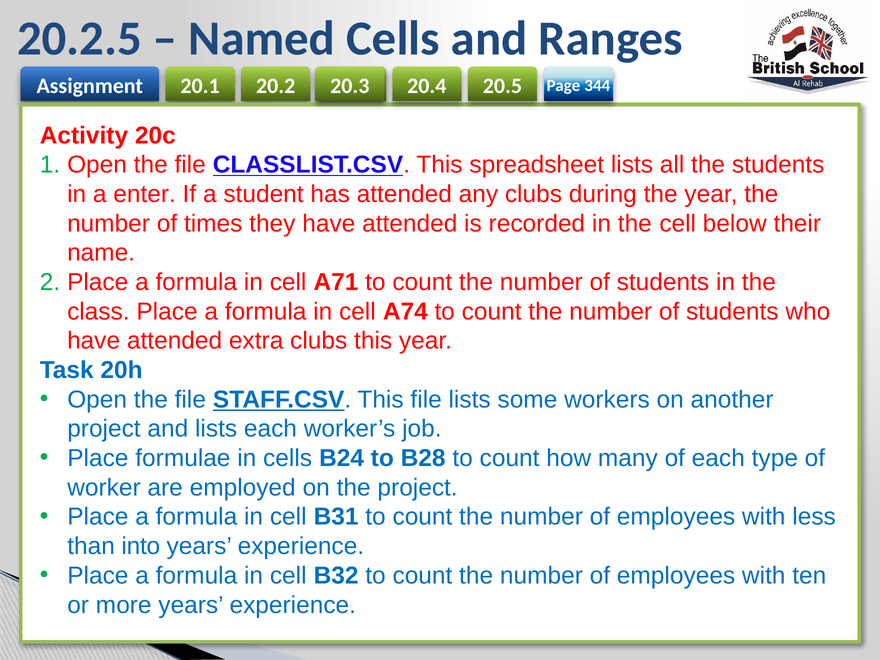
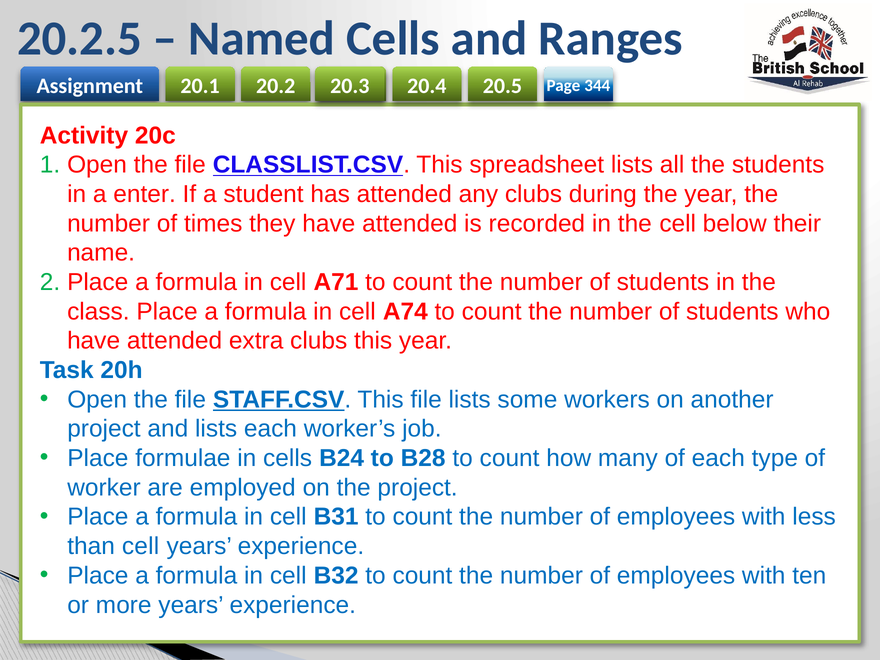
than into: into -> cell (141, 546)
